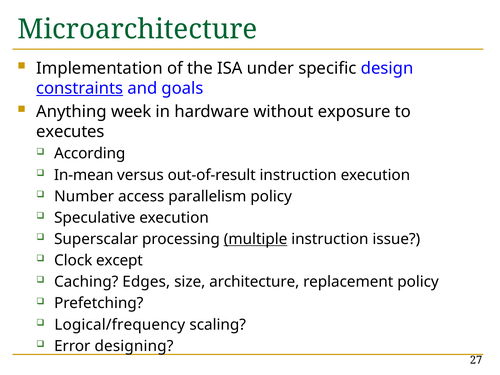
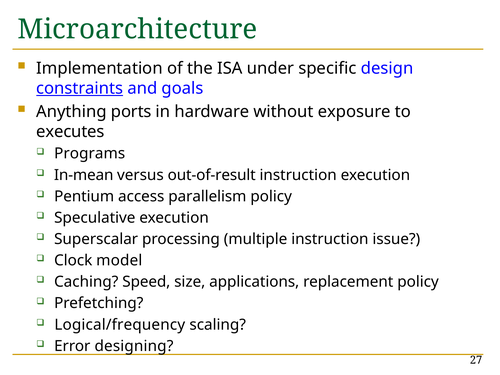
week: week -> ports (131, 112)
According: According -> Programs (90, 154)
Number: Number -> Pentium (84, 196)
multiple underline: present -> none (256, 239)
except: except -> model (119, 261)
Edges: Edges -> Speed (146, 282)
architecture: architecture -> applications (254, 282)
